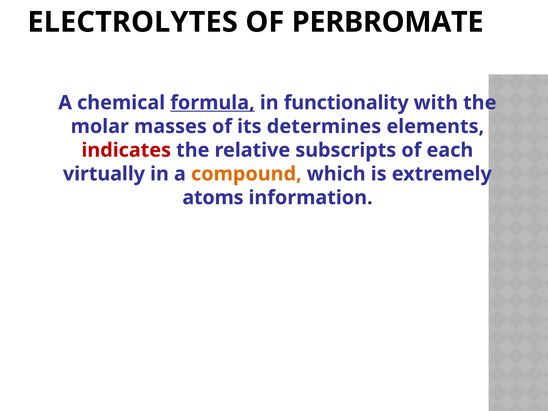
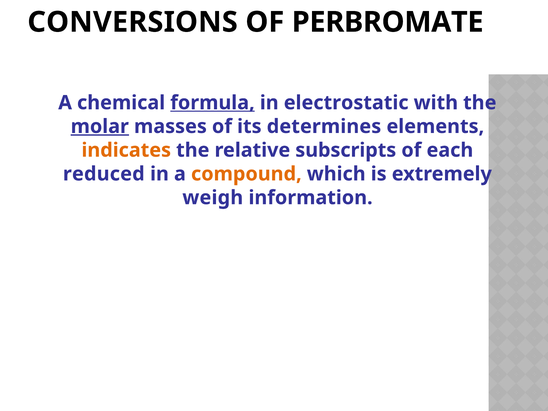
ELECTROLYTES: ELECTROLYTES -> CONVERSIONS (133, 22)
functionality: functionality -> electrostatic (346, 103)
molar underline: none -> present (100, 126)
indicates colour: red -> orange (126, 150)
virtually: virtually -> reduced (104, 174)
atoms: atoms -> weigh (213, 198)
